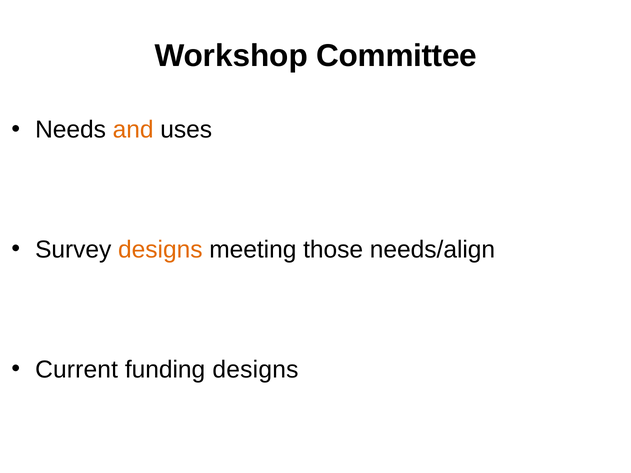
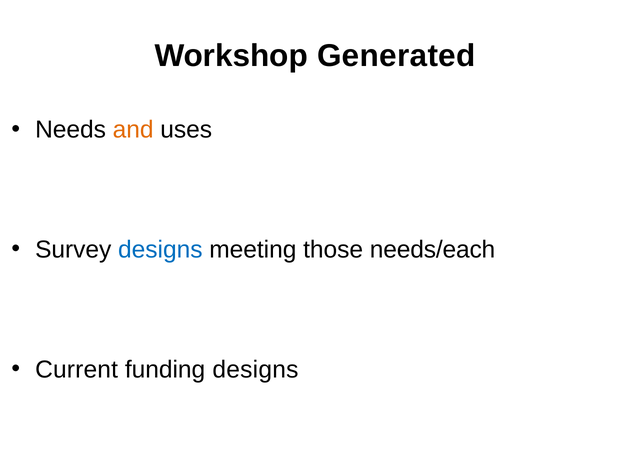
Committee: Committee -> Generated (396, 56)
designs colour: orange -> blue (160, 250)
needs/align: needs/align -> needs/each (433, 250)
